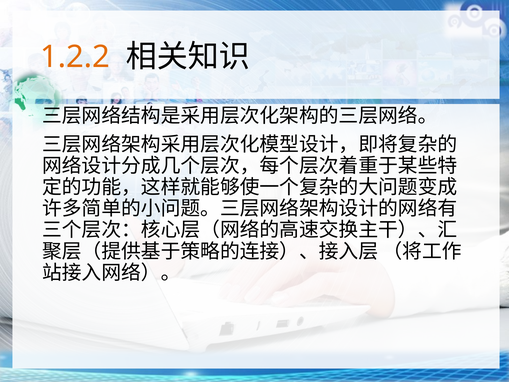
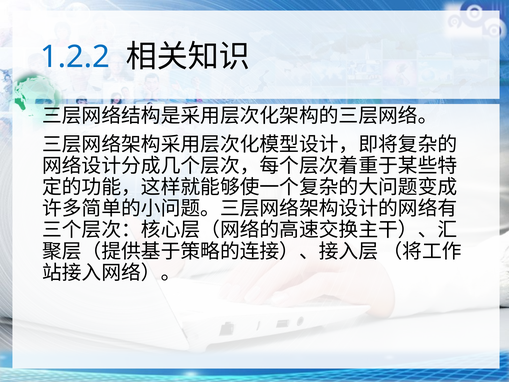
1.2.2 colour: orange -> blue (75, 57)
